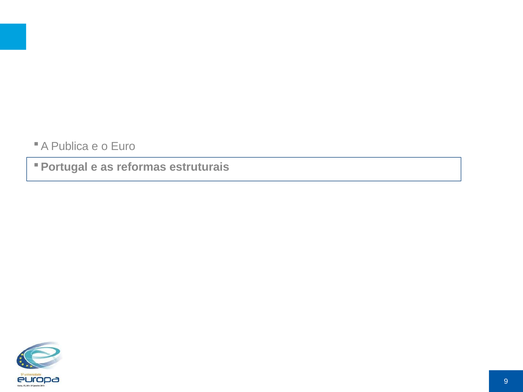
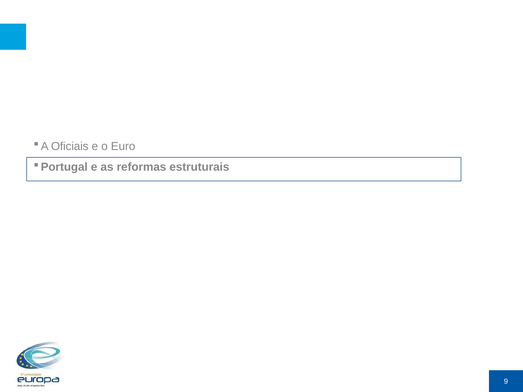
Publica: Publica -> Oficiais (70, 146)
